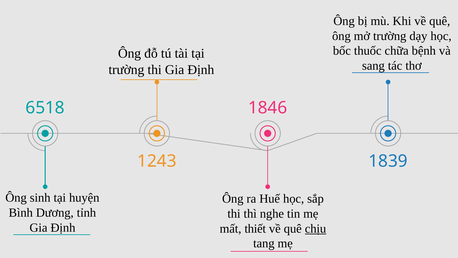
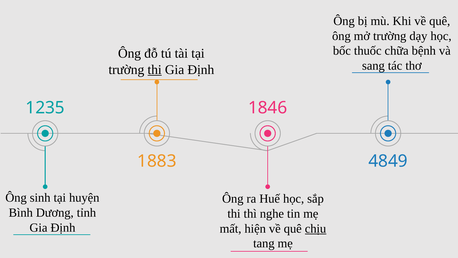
thi underline: none -> present (155, 69)
6518: 6518 -> 1235 (45, 108)
1243: 1243 -> 1883 (157, 161)
1839: 1839 -> 4849 (388, 161)
thiết: thiết -> hiện (255, 228)
